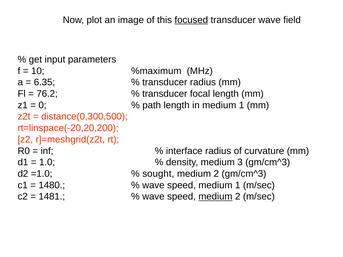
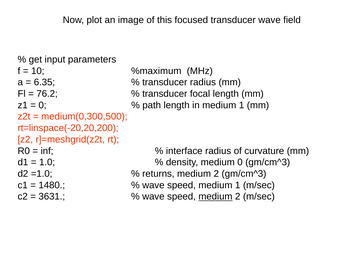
focused underline: present -> none (191, 20)
distance(0,300,500: distance(0,300,500 -> medium(0,300,500 (84, 117)
medium 3: 3 -> 0 (240, 162)
sought: sought -> returns (158, 174)
1481: 1481 -> 3631 (52, 197)
